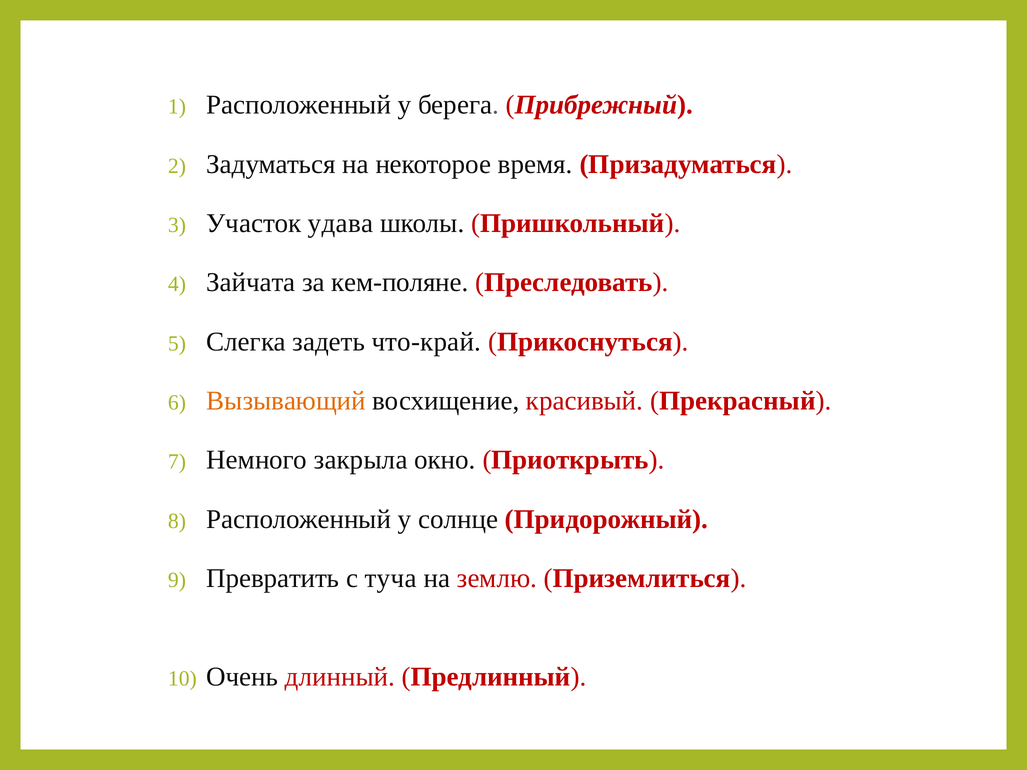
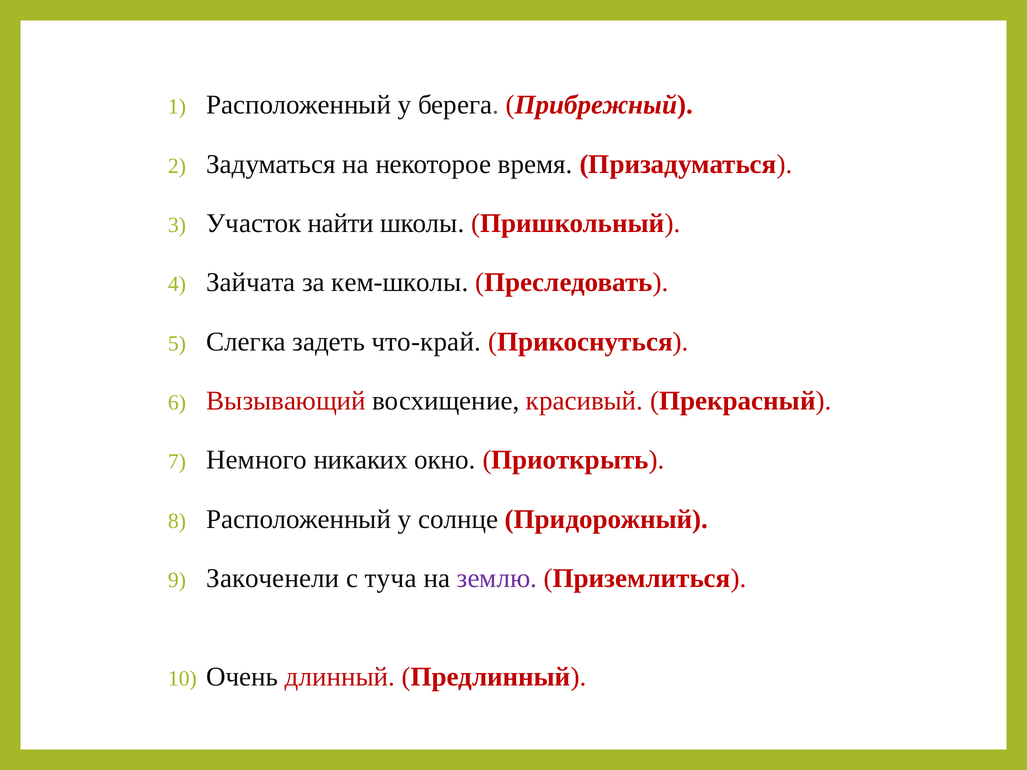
удава: удава -> найти (341, 223)
кем-поляне: кем-поляне -> кем-школы (400, 283)
Вызывающий colour: orange -> red (286, 401)
закрыла: закрыла -> никаких (361, 460)
Превратить: Превратить -> Закоченели (273, 579)
землю colour: red -> purple (497, 579)
